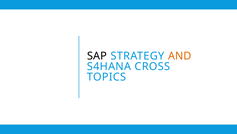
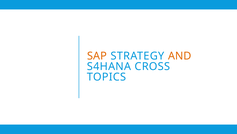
SAP colour: black -> orange (97, 56)
